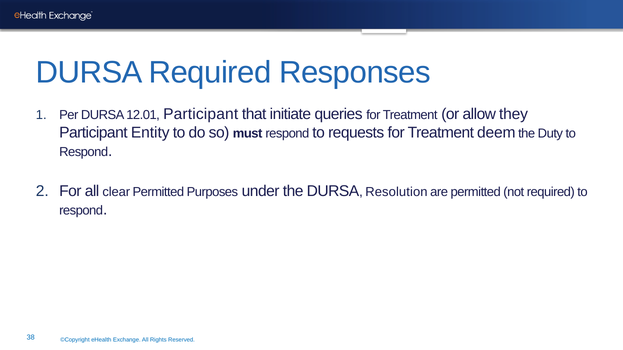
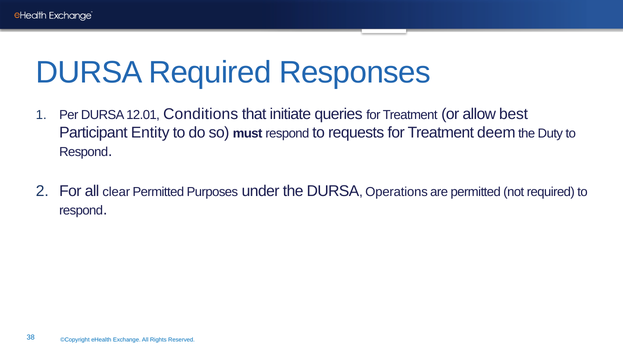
12.01 Participant: Participant -> Conditions (201, 114)
they: they -> best (514, 114)
Resolution: Resolution -> Operations (397, 192)
